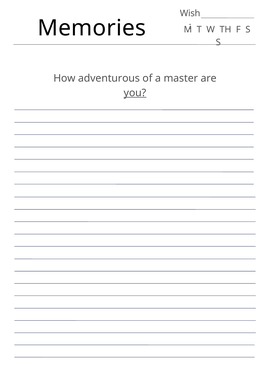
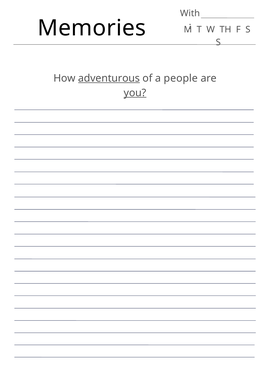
Wish: Wish -> With (190, 13)
adventurous underline: none -> present (109, 78)
master: master -> people (181, 78)
